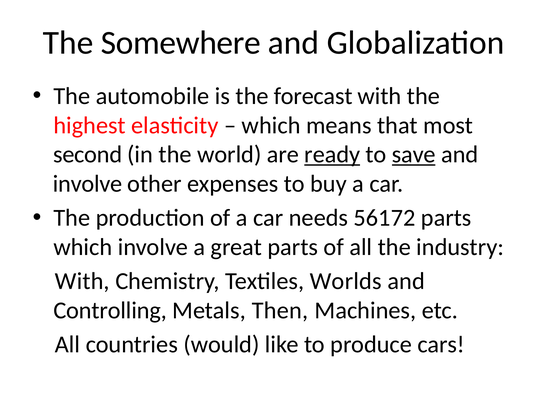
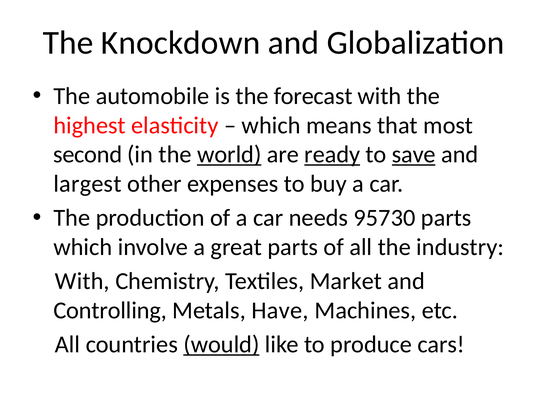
Somewhere: Somewhere -> Knockdown (181, 43)
world underline: none -> present (229, 155)
involve: involve -> largest (87, 184)
56172: 56172 -> 95730 (384, 218)
Worlds: Worlds -> Market (346, 281)
Then: Then -> Have (280, 311)
would underline: none -> present (221, 345)
